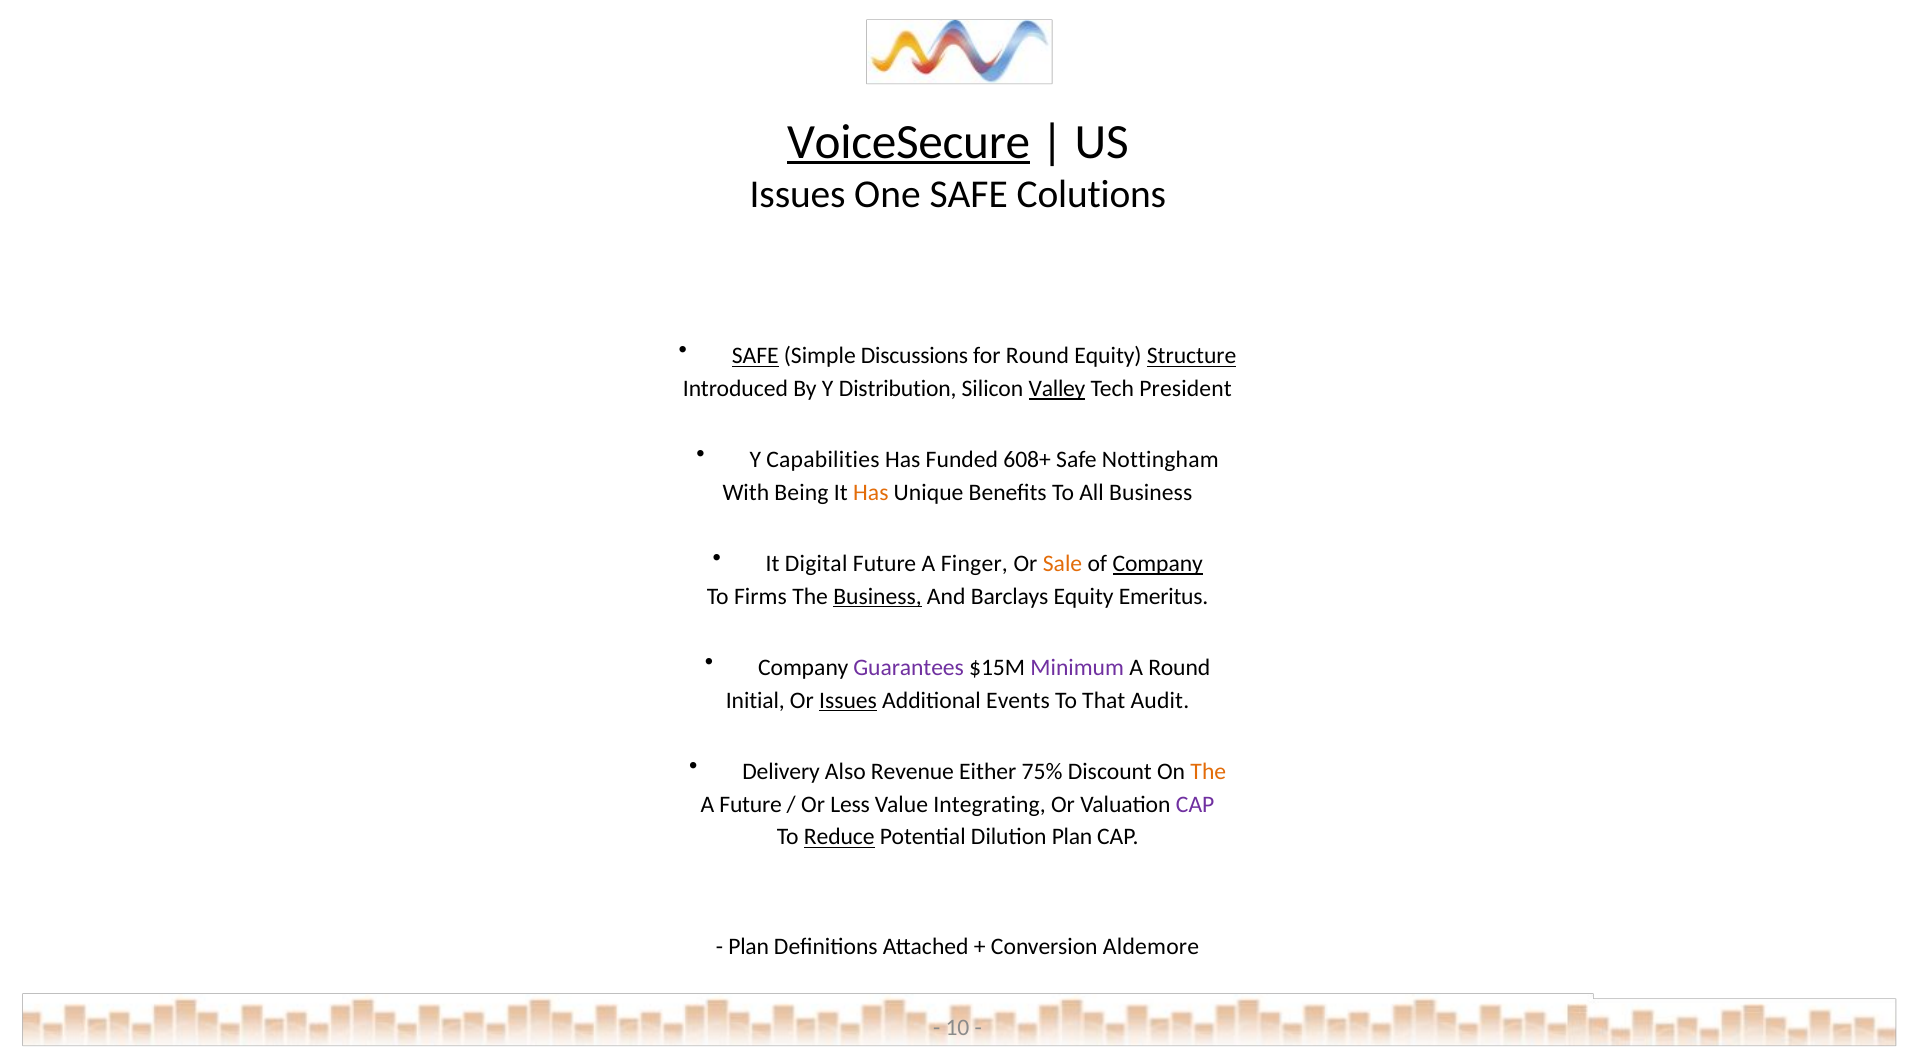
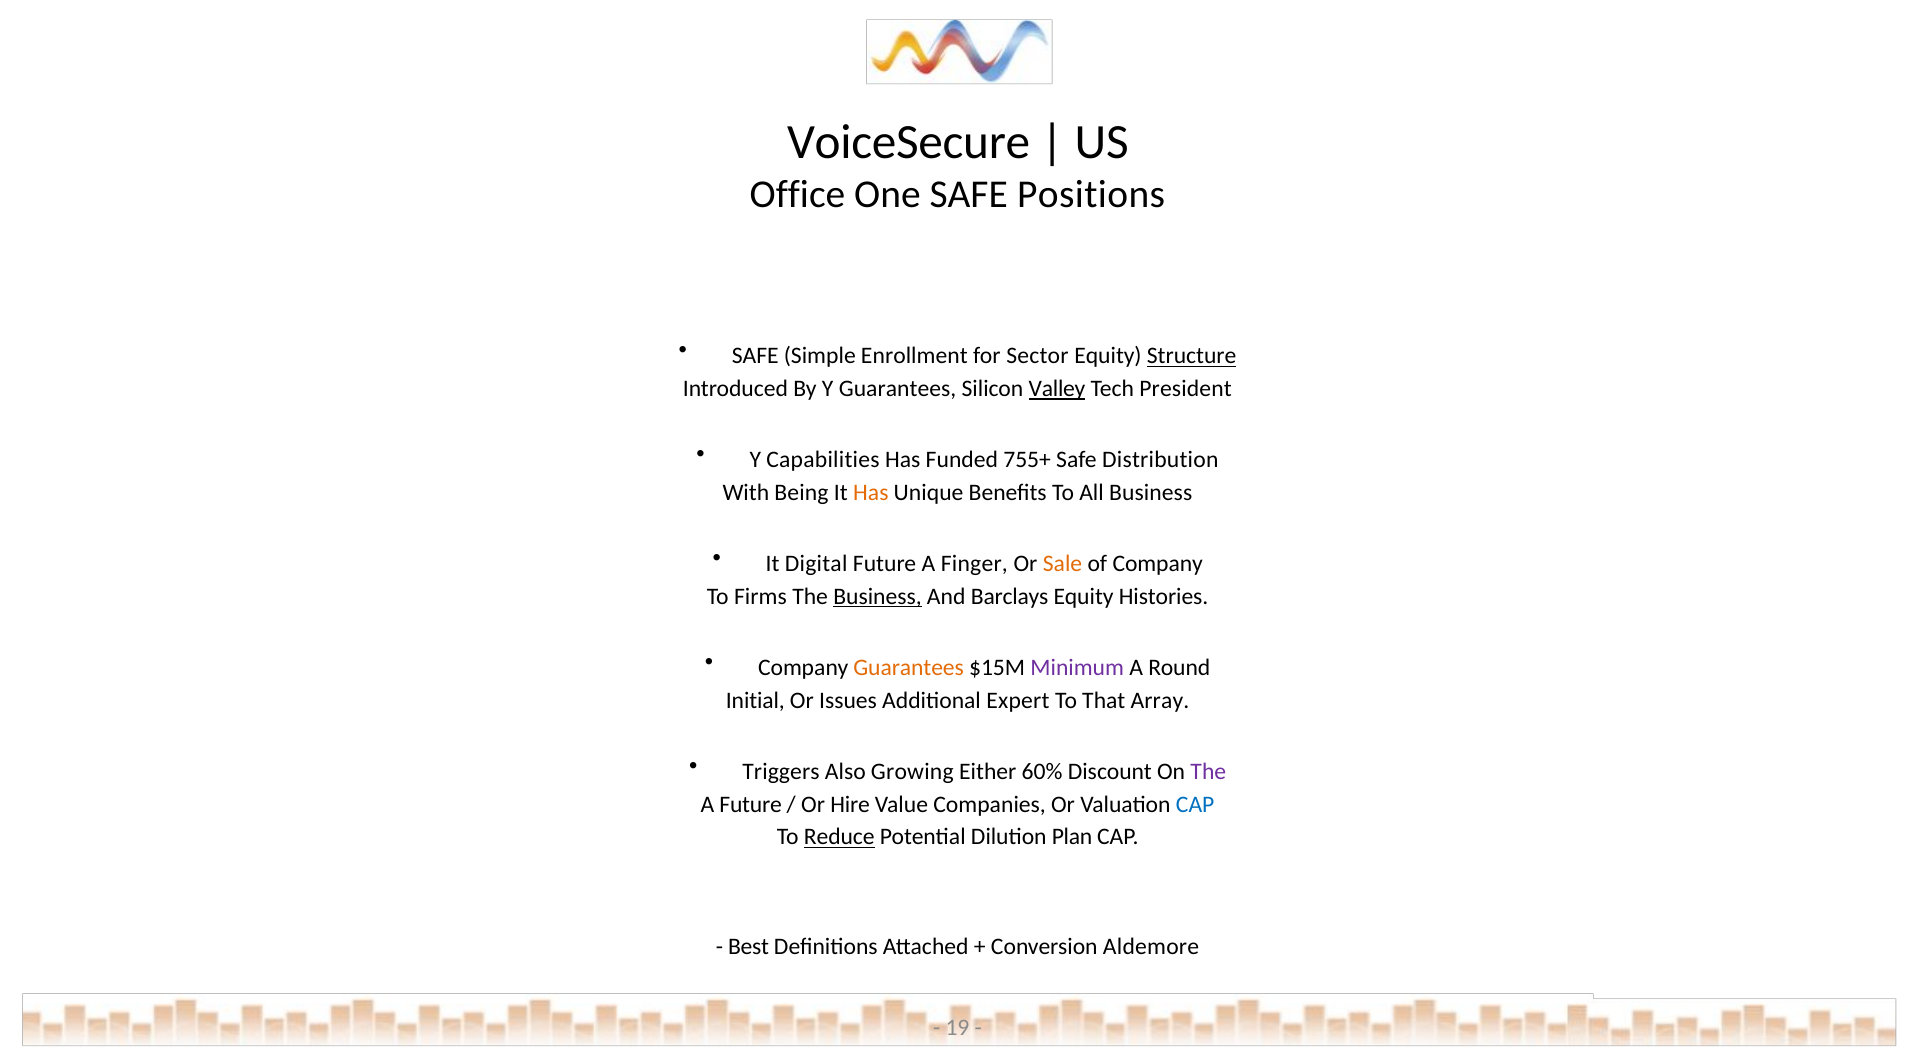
VoiceSecure underline: present -> none (909, 142)
Issues: Issues -> Office (798, 194)
Colutions: Colutions -> Positions (1091, 194)
SAFE underline: present -> none (755, 356)
Discussions: Discussions -> Enrollment (914, 356)
for Round: Round -> Sector (1037, 356)
Y Distribution: Distribution -> Guarantees (898, 389)
608+: 608+ -> 755+ (1027, 460)
Nottingham: Nottingham -> Distribution (1160, 460)
Company underline: present -> none (1158, 564)
Emeritus: Emeritus -> Histories (1164, 597)
Guarantees colour: purple -> orange (909, 668)
Issues underline: present -> none (848, 701)
Events: Events -> Expert (1018, 701)
Audit: Audit -> Array (1160, 701)
Delivery: Delivery -> Triggers (781, 772)
Revenue: Revenue -> Growing (912, 772)
75%: 75% -> 60% (1042, 772)
The colour: orange -> purple (1208, 772)
Less: Less -> Hire (850, 805)
Integrating: Integrating -> Companies (990, 805)
CAP colour: purple -> blue (1195, 805)
Plan: Plan -> Best (749, 947)
10: 10 -> 19 (957, 1028)
